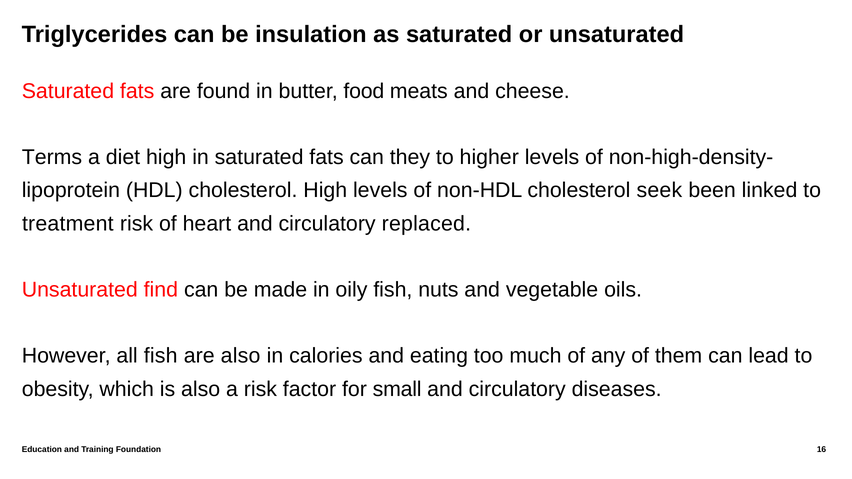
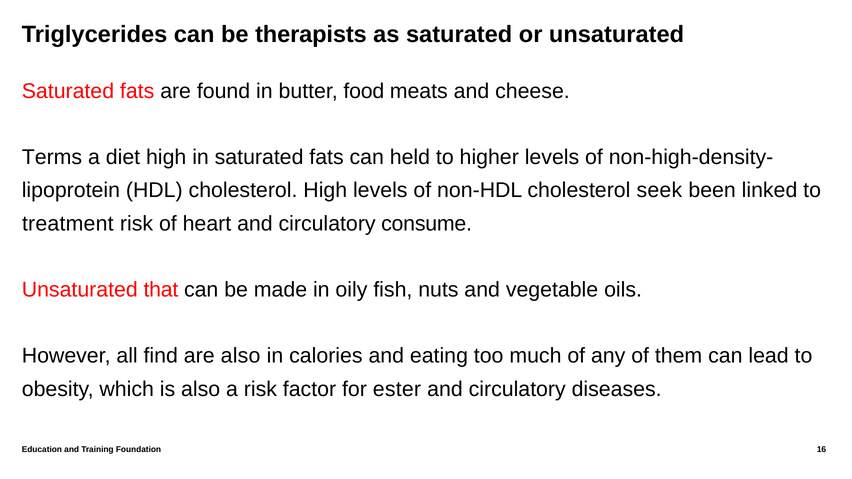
insulation: insulation -> therapists (311, 34)
they: they -> held (410, 157)
replaced: replaced -> consume (427, 224)
find: find -> that (161, 290)
all fish: fish -> find (161, 356)
small: small -> ester (397, 389)
